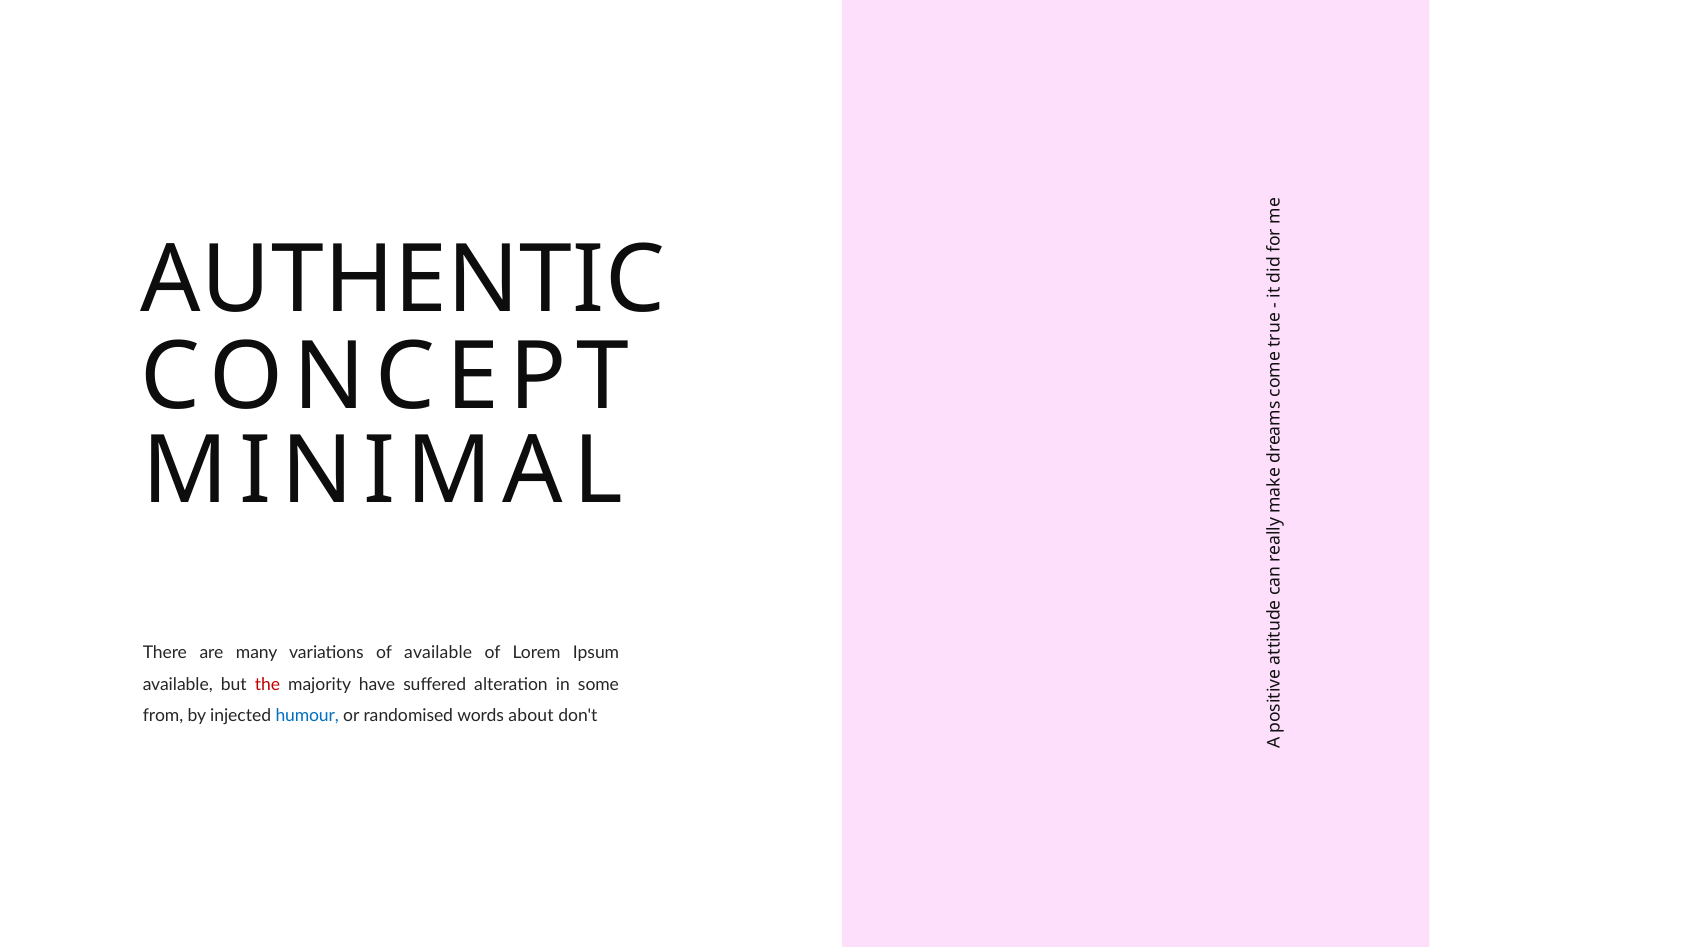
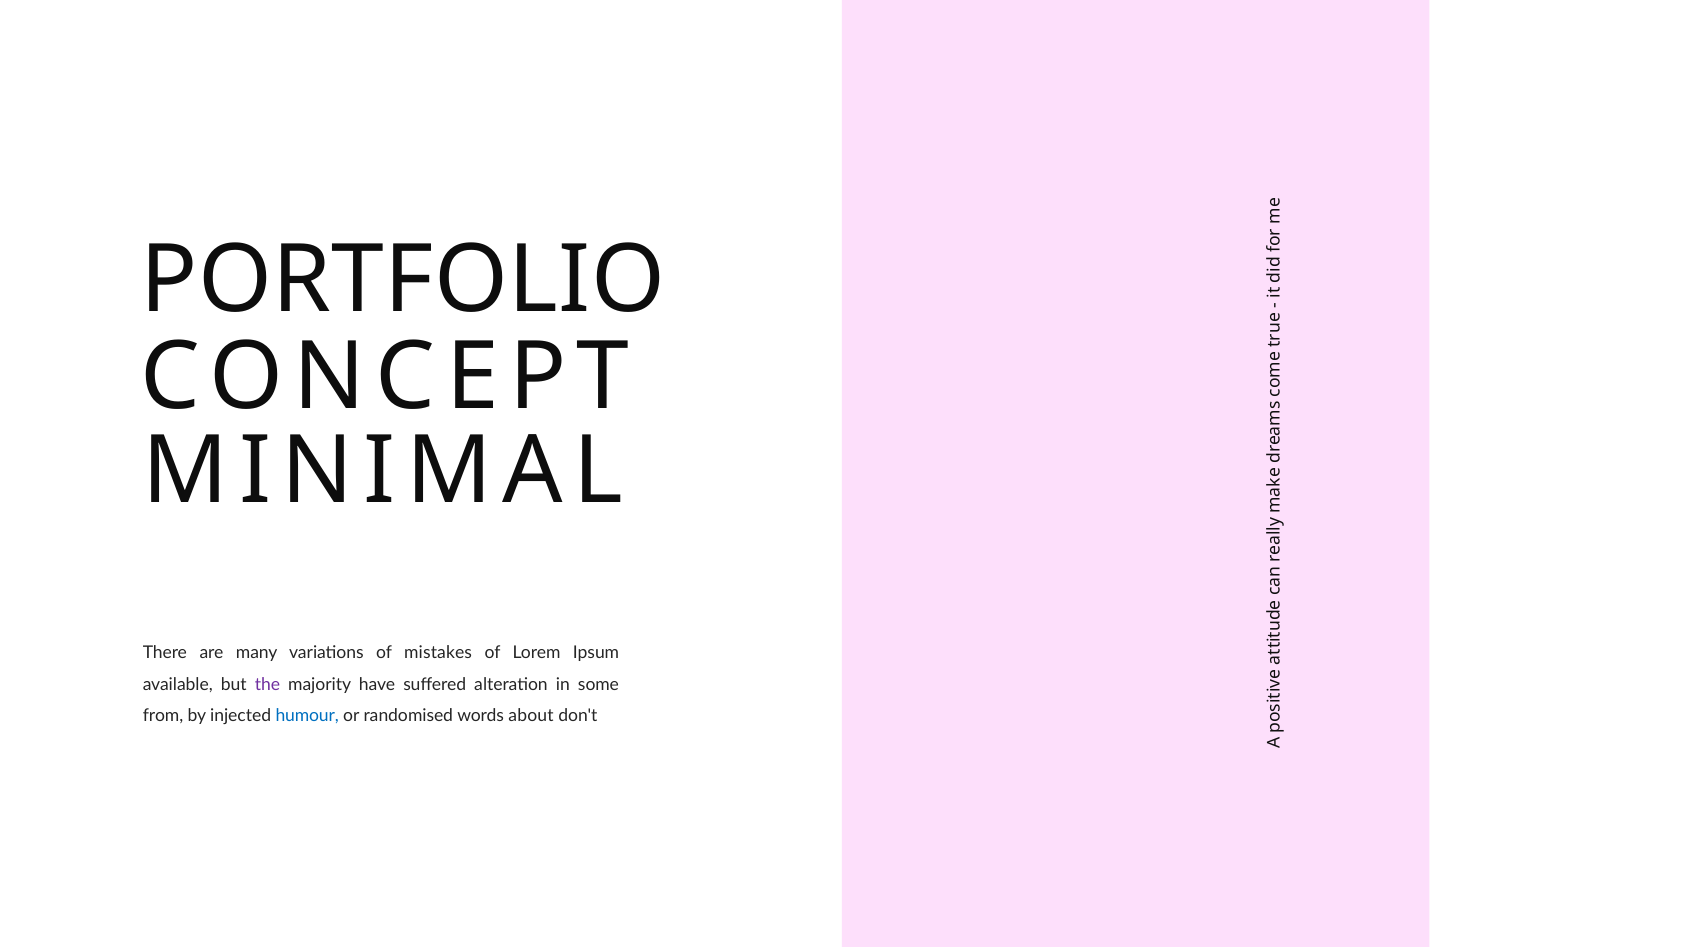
AUTHENTIC: AUTHENTIC -> PORTFOLIO (403, 280)
of available: available -> mistakes (438, 653)
the colour: red -> purple (268, 684)
